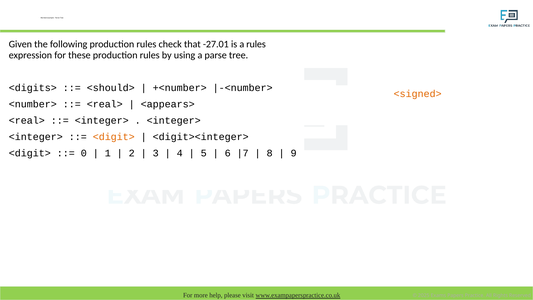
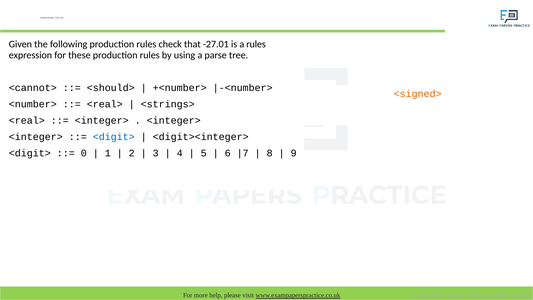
<digits>: <digits> -> <cannot> (33, 88)
<appears>: <appears> -> <strings> (168, 104)
<digit> colour: orange -> blue (114, 137)
